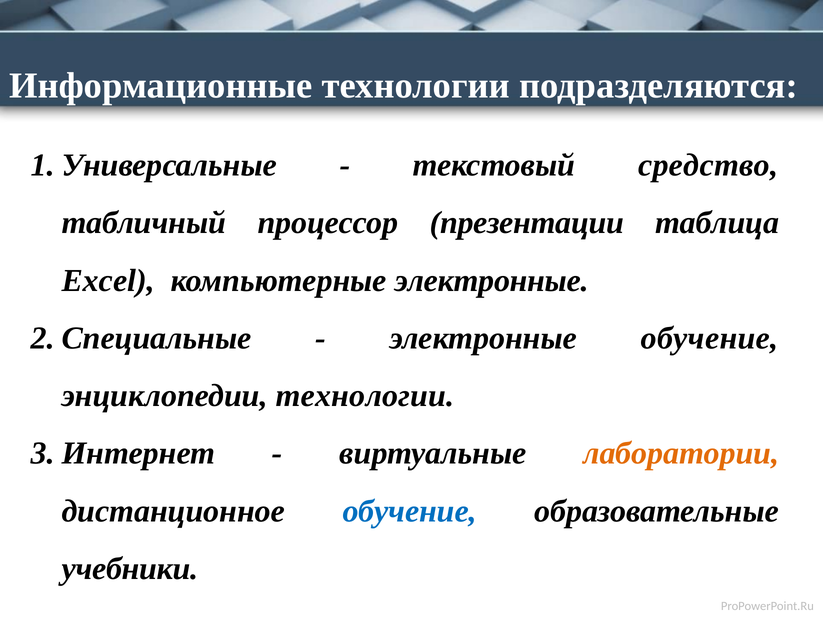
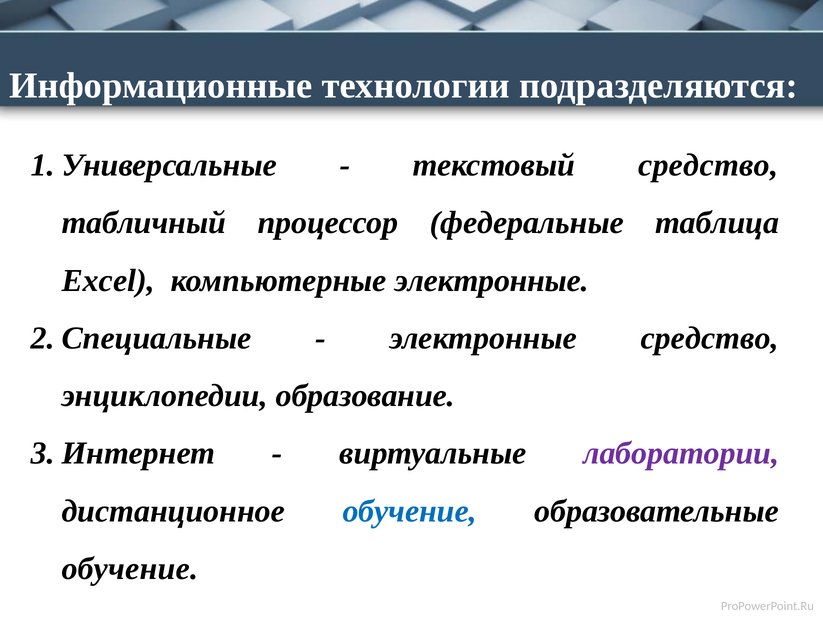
презентации: презентации -> федеральные (527, 223)
электронные обучение: обучение -> средство (710, 338)
энциклопедии технологии: технологии -> образование (365, 396)
лаборатории colour: orange -> purple (681, 454)
учебники: учебники -> обучение (130, 569)
